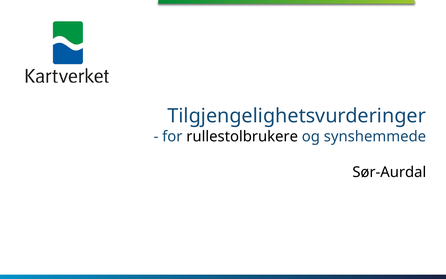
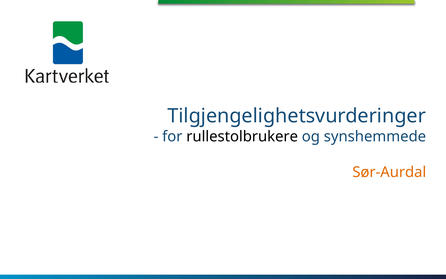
Sør-Aurdal colour: black -> orange (389, 172)
